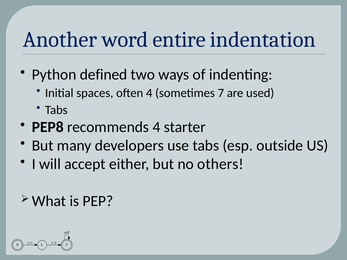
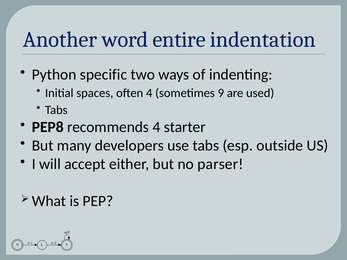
defined: defined -> specific (104, 75)
7: 7 -> 9 (221, 93)
others: others -> parser (220, 164)
